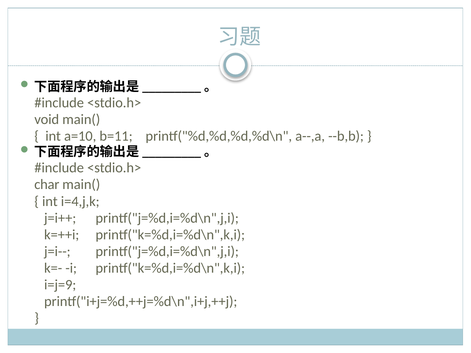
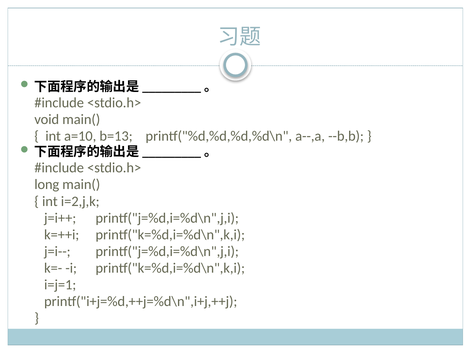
b=11: b=11 -> b=13 (116, 136)
char: char -> long (47, 185)
i=4,j,k: i=4,j,k -> i=2,j,k (80, 201)
i=j=9: i=j=9 -> i=j=1 (60, 285)
